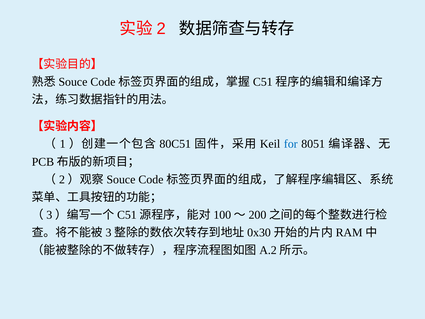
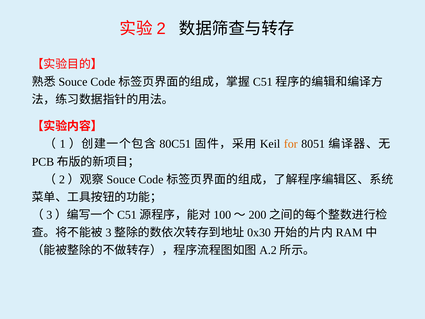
for colour: blue -> orange (291, 144)
